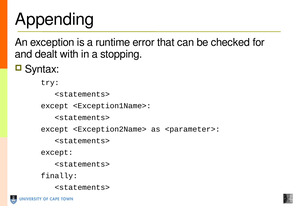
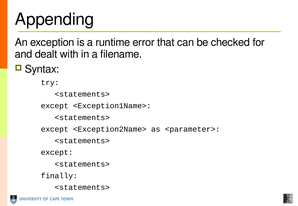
stopping: stopping -> filename (121, 54)
